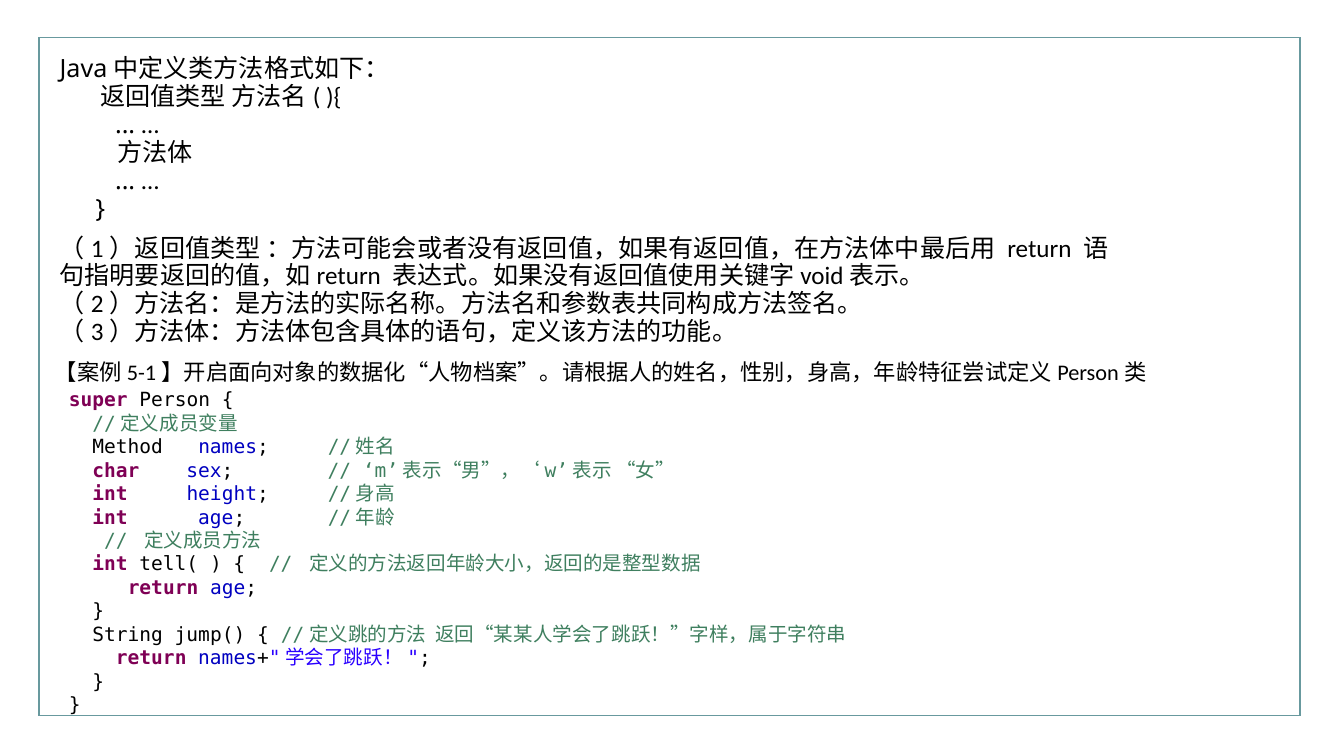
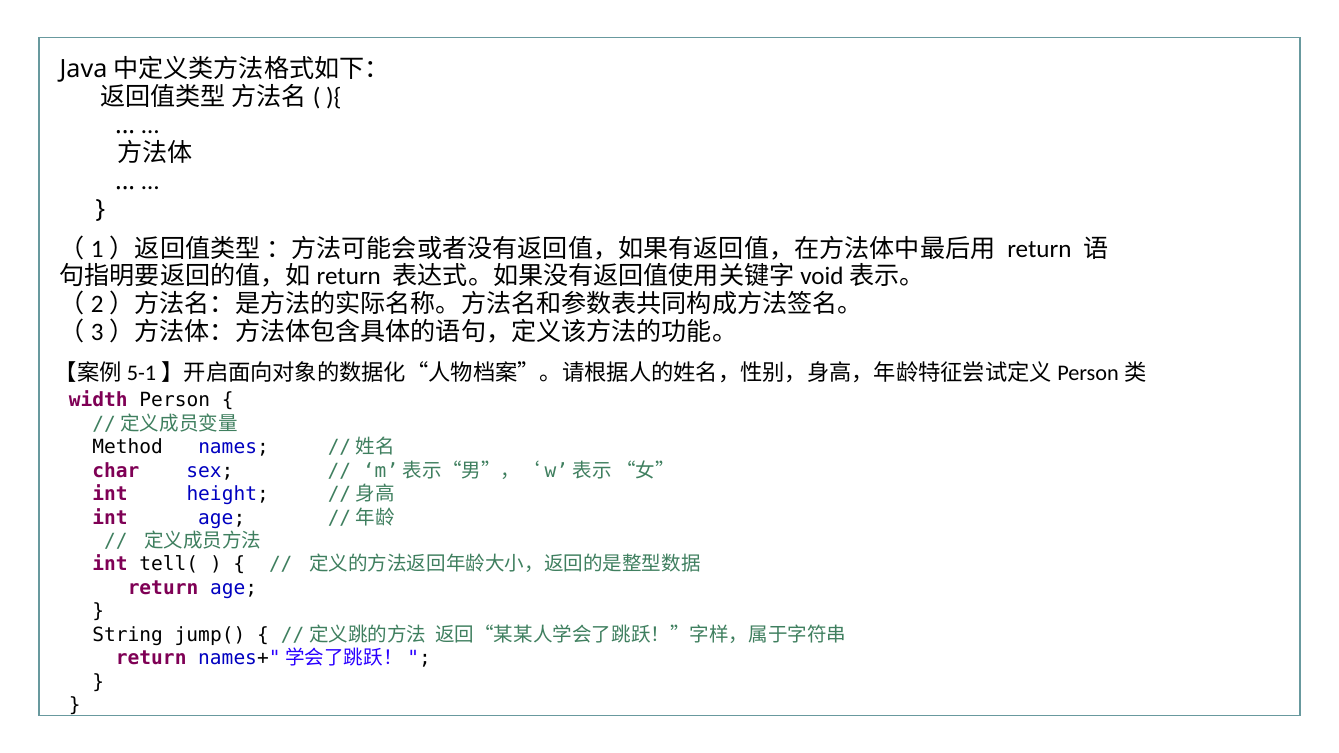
super: super -> width (98, 401)
